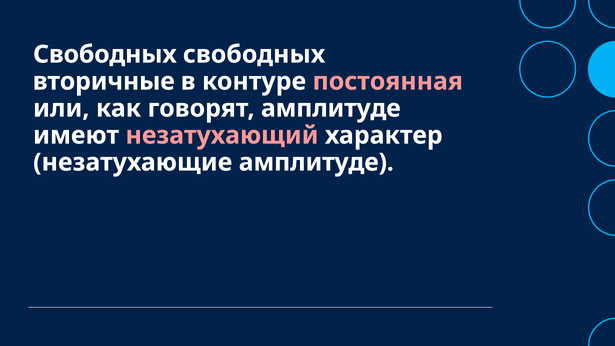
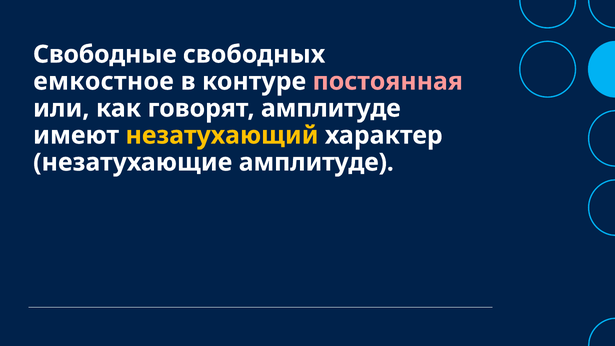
Свободных: Свободных -> Свободные (105, 54)
вторичные: вторичные -> емкостное (104, 81)
незатухающий colour: pink -> yellow (222, 135)
